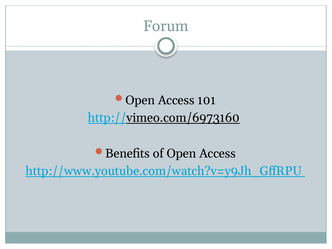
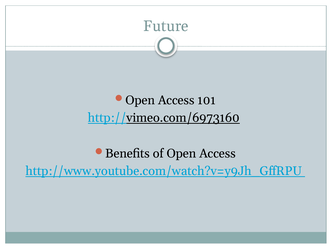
Forum: Forum -> Future (166, 26)
